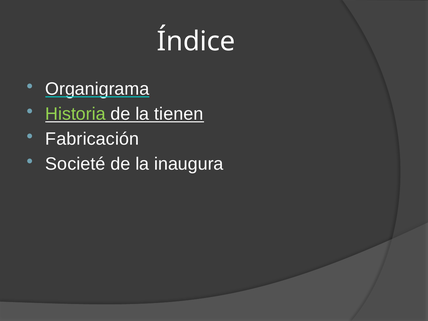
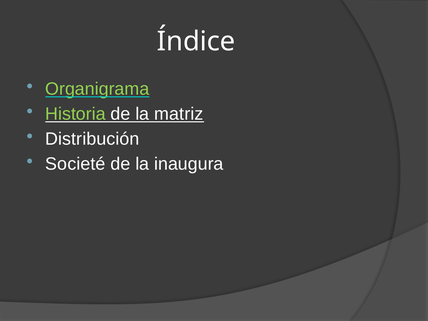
Organigrama colour: white -> light green (97, 89)
tienen: tienen -> matriz (179, 114)
Fabricación: Fabricación -> Distribución (92, 139)
